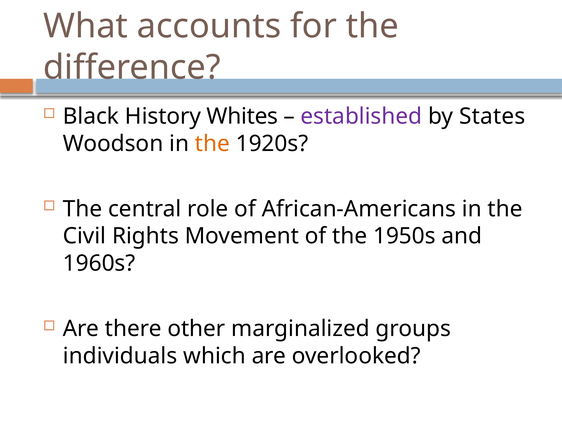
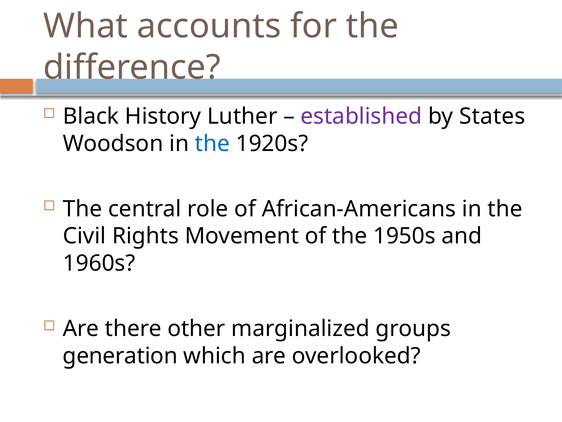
Whites: Whites -> Luther (242, 116)
the colour: orange -> blue (212, 143)
individuals: individuals -> generation (120, 356)
